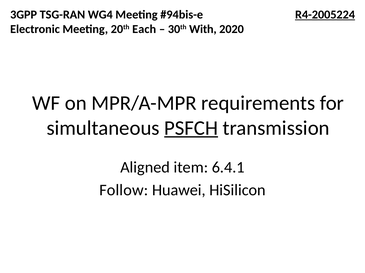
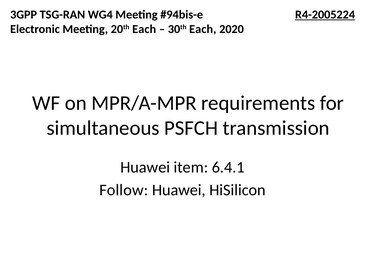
30th With: With -> Each (203, 29)
PSFCH underline: present -> none (191, 128)
Aligned: Aligned -> Huawei (145, 168)
